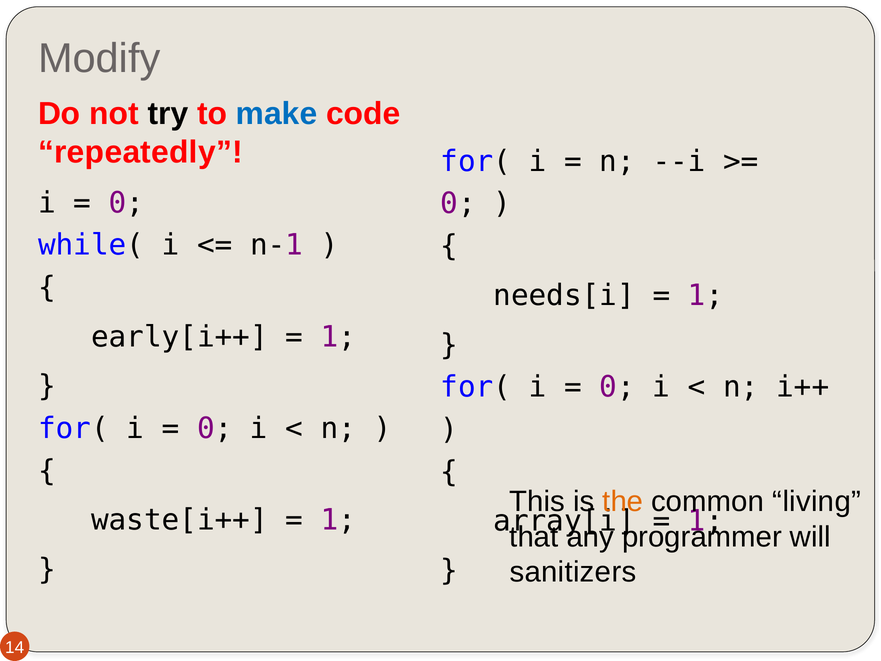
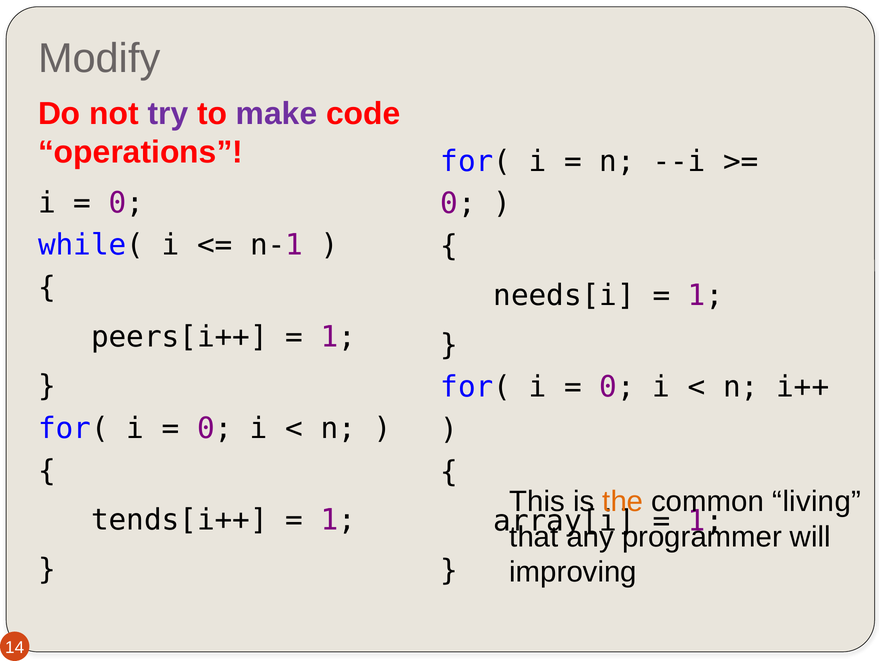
try colour: black -> purple (168, 114)
make colour: blue -> purple (277, 114)
repeatedly: repeatedly -> operations (141, 152)
early[i++: early[i++ -> peers[i++ (179, 337)
waste[i++: waste[i++ -> tends[i++ (179, 520)
sanitizers: sanitizers -> improving (573, 572)
